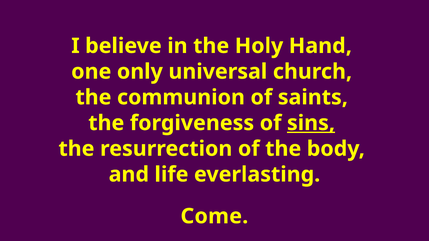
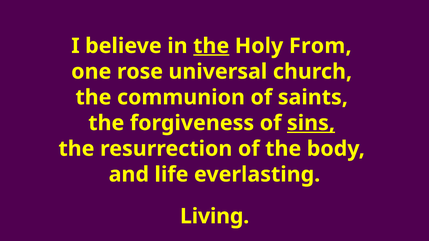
the underline: none -> present (211, 46)
Hand: Hand -> From (320, 46)
only: only -> rose (140, 72)
Come: Come -> Living (215, 216)
